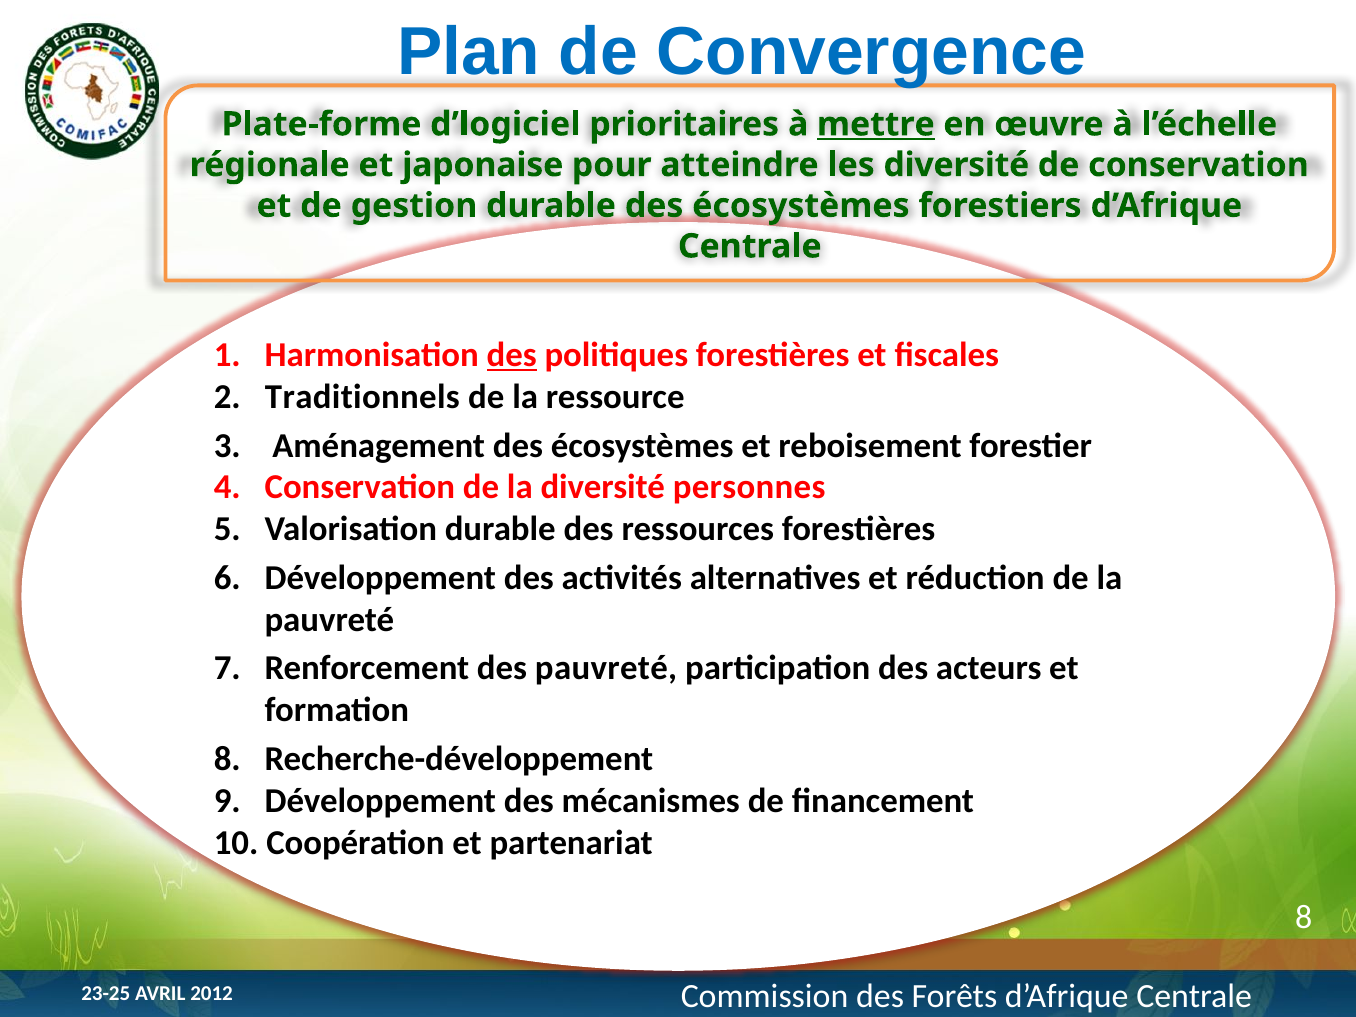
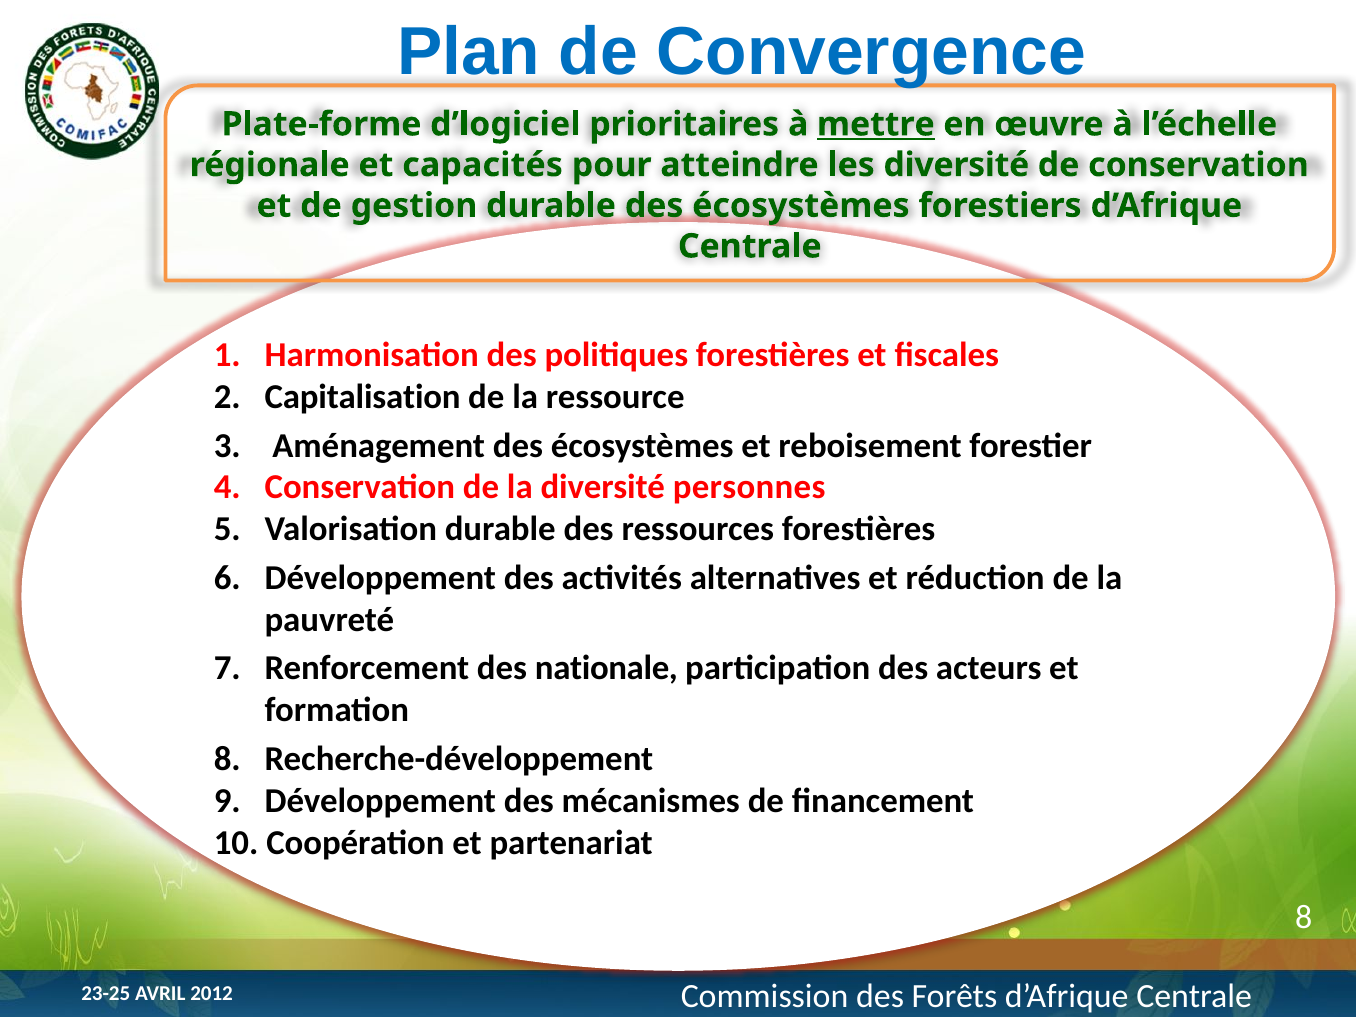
japonaise: japonaise -> capacités (483, 165)
des underline: present -> none (512, 355)
Traditionnels: Traditionnels -> Capitalisation (363, 397)
des pauvreté: pauvreté -> nationale (606, 668)
